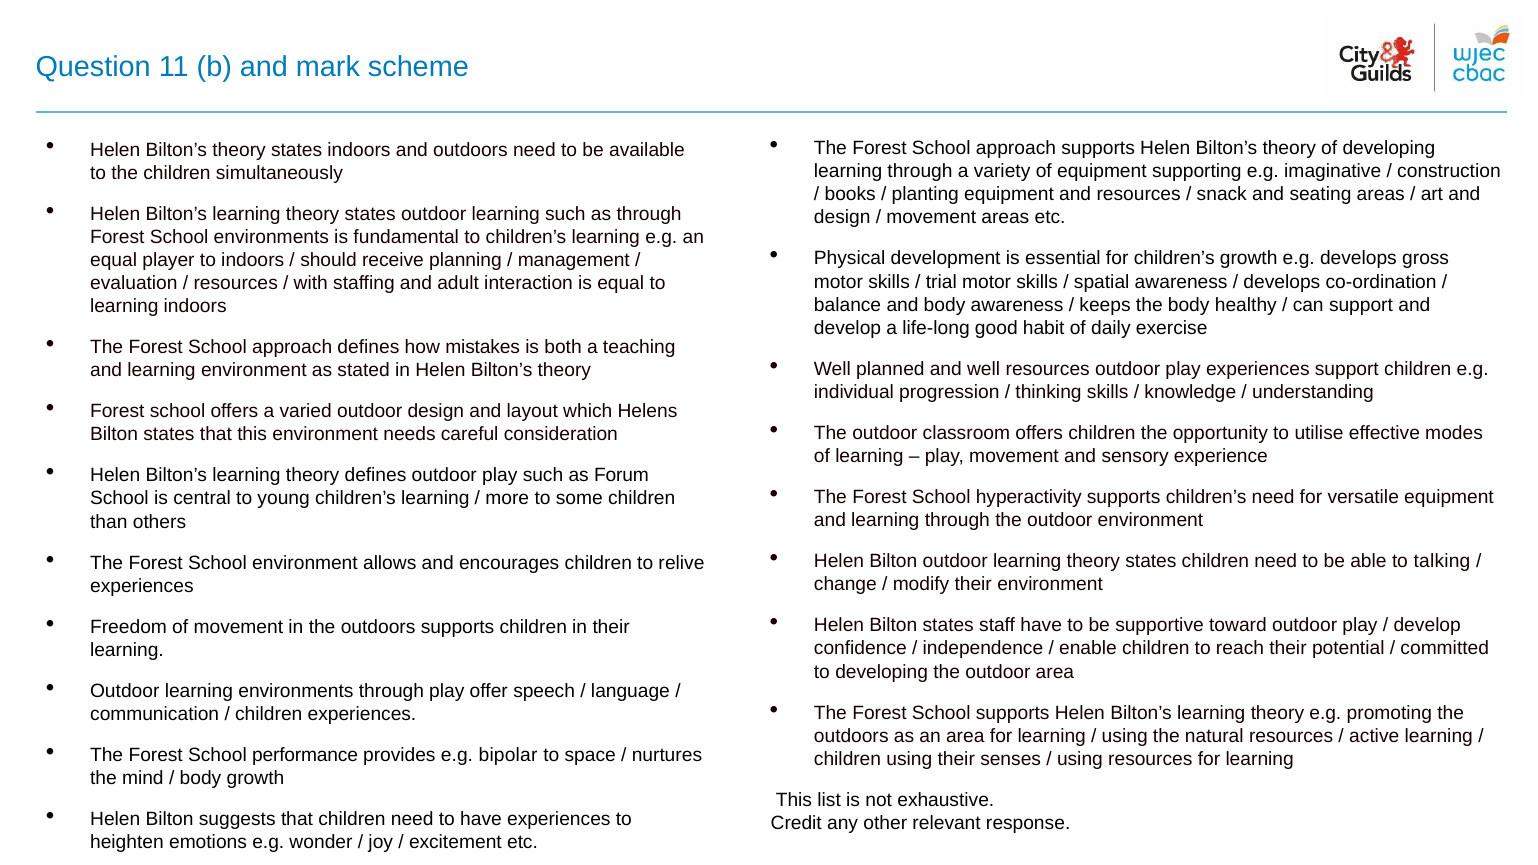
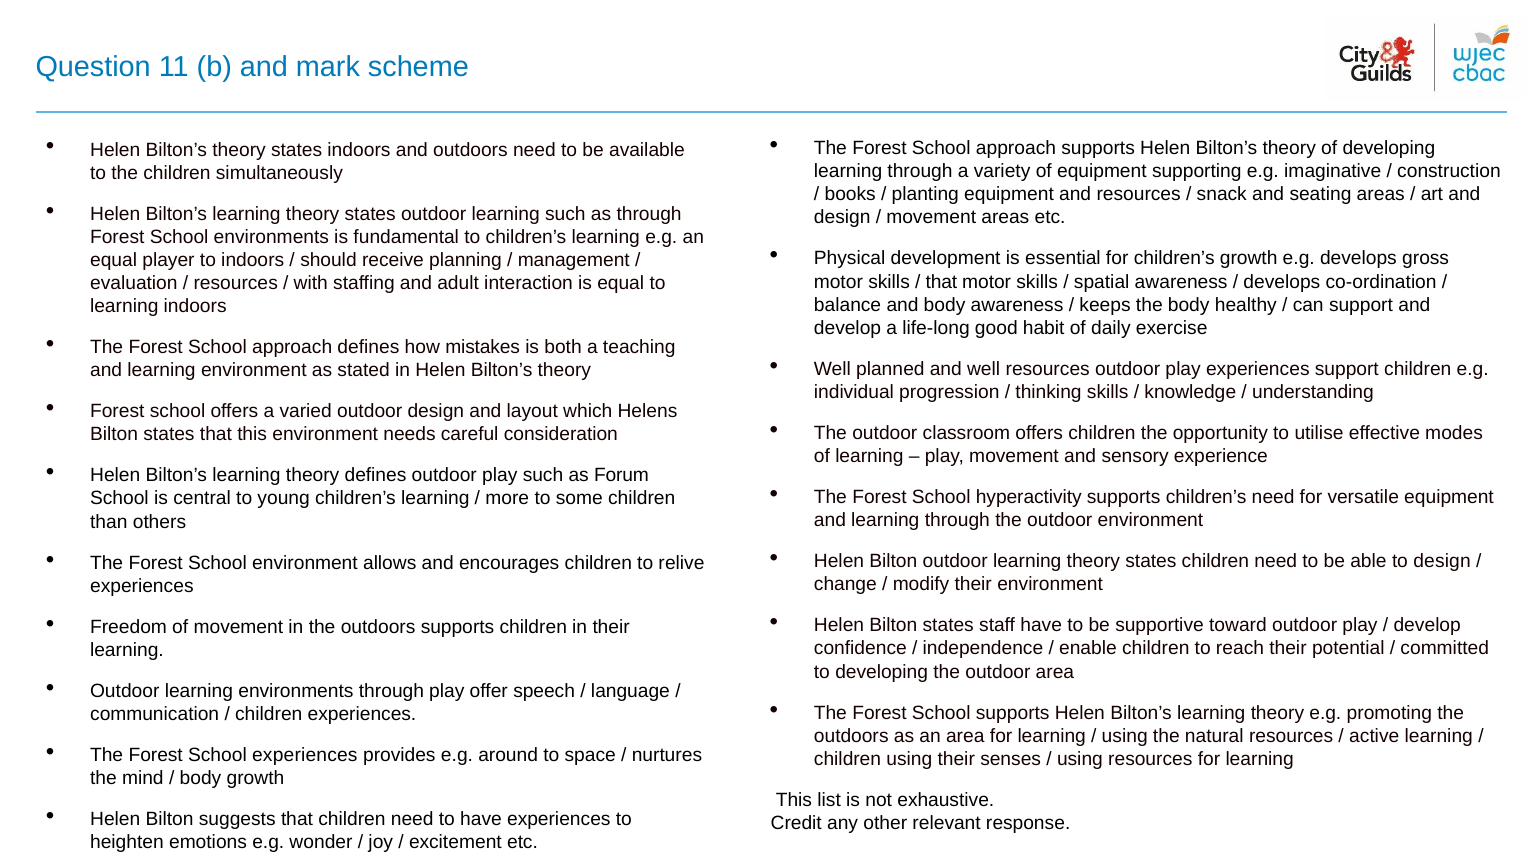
trial: trial -> that (941, 282)
to talking: talking -> design (1442, 561)
School performance: performance -> experiences (305, 755)
bipolar: bipolar -> around (508, 755)
